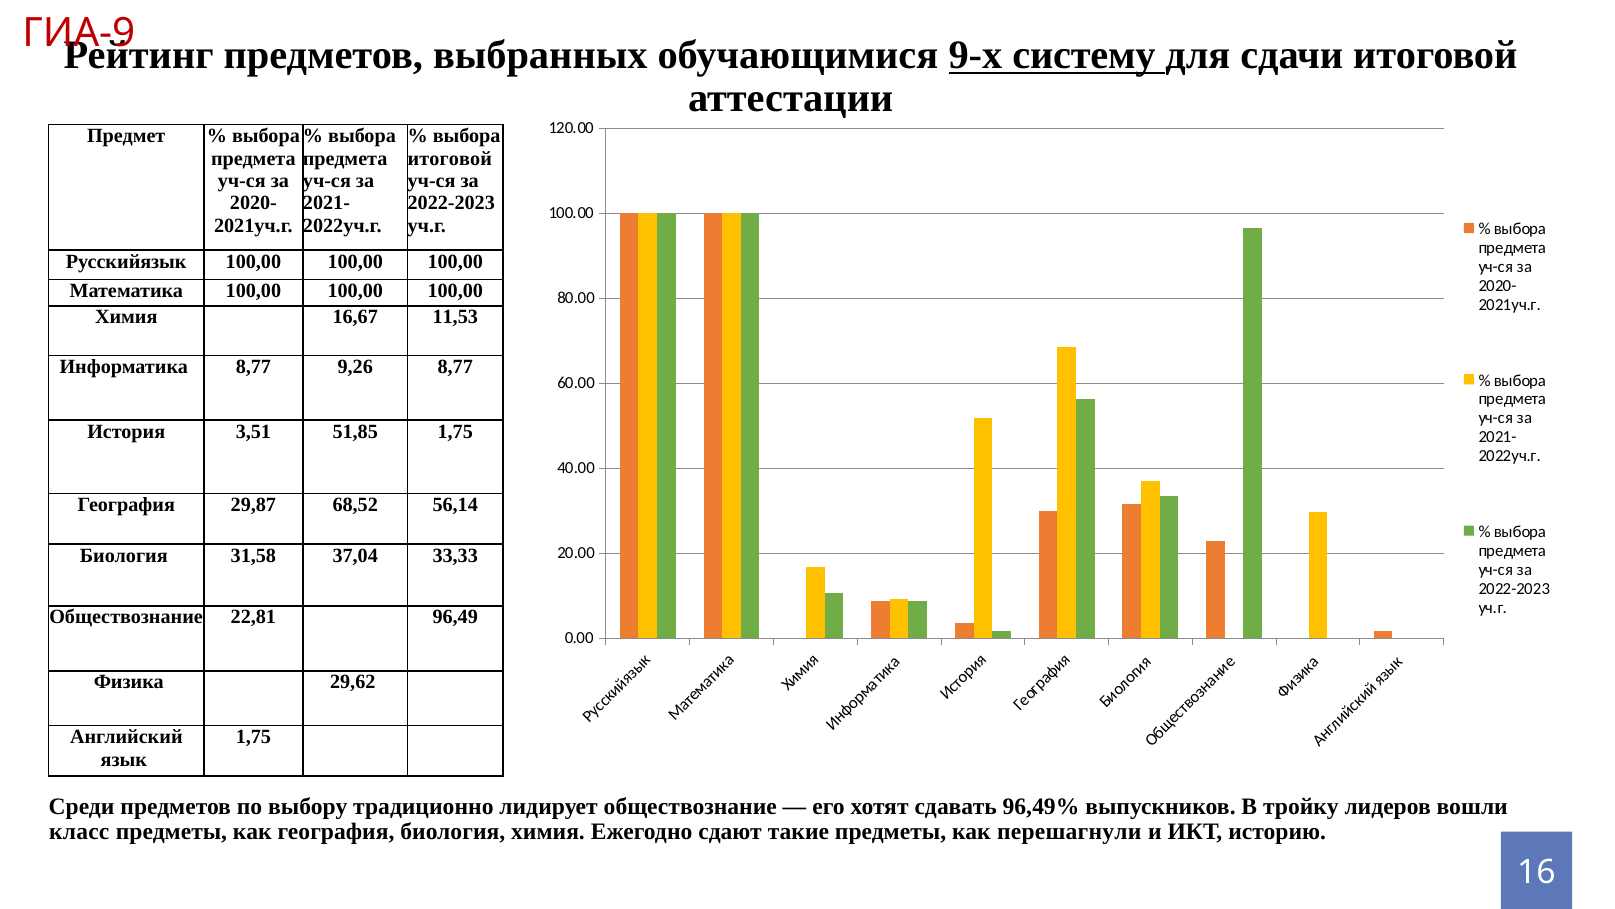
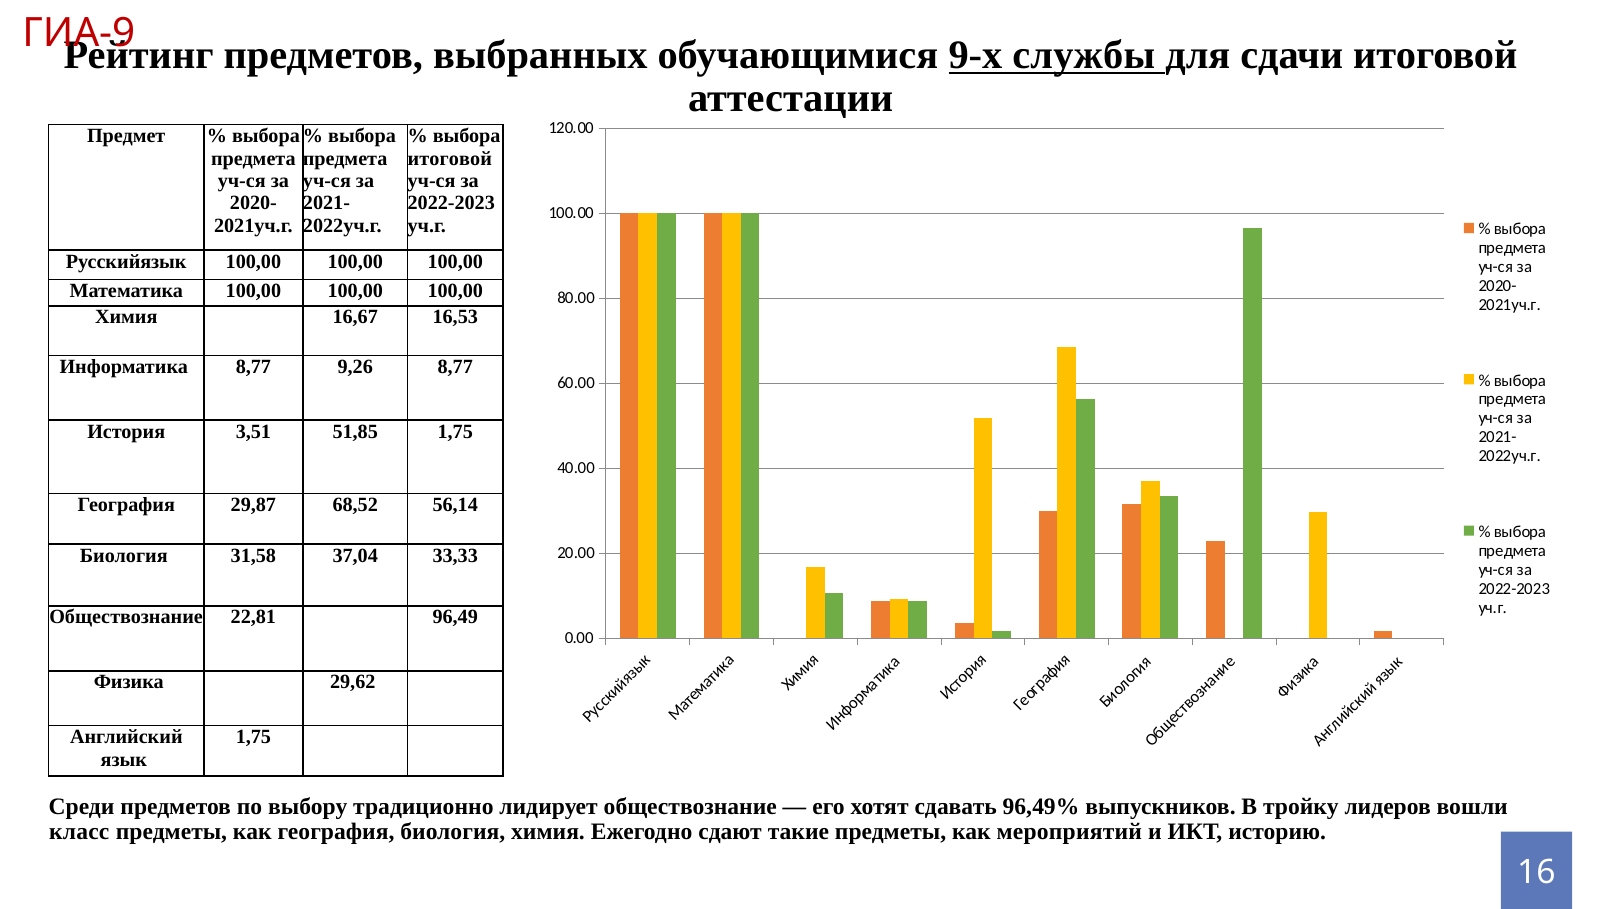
систему: систему -> службы (1084, 55)
11,53: 11,53 -> 16,53 (455, 317)
перешагнули: перешагнули -> мероприятий (1069, 832)
